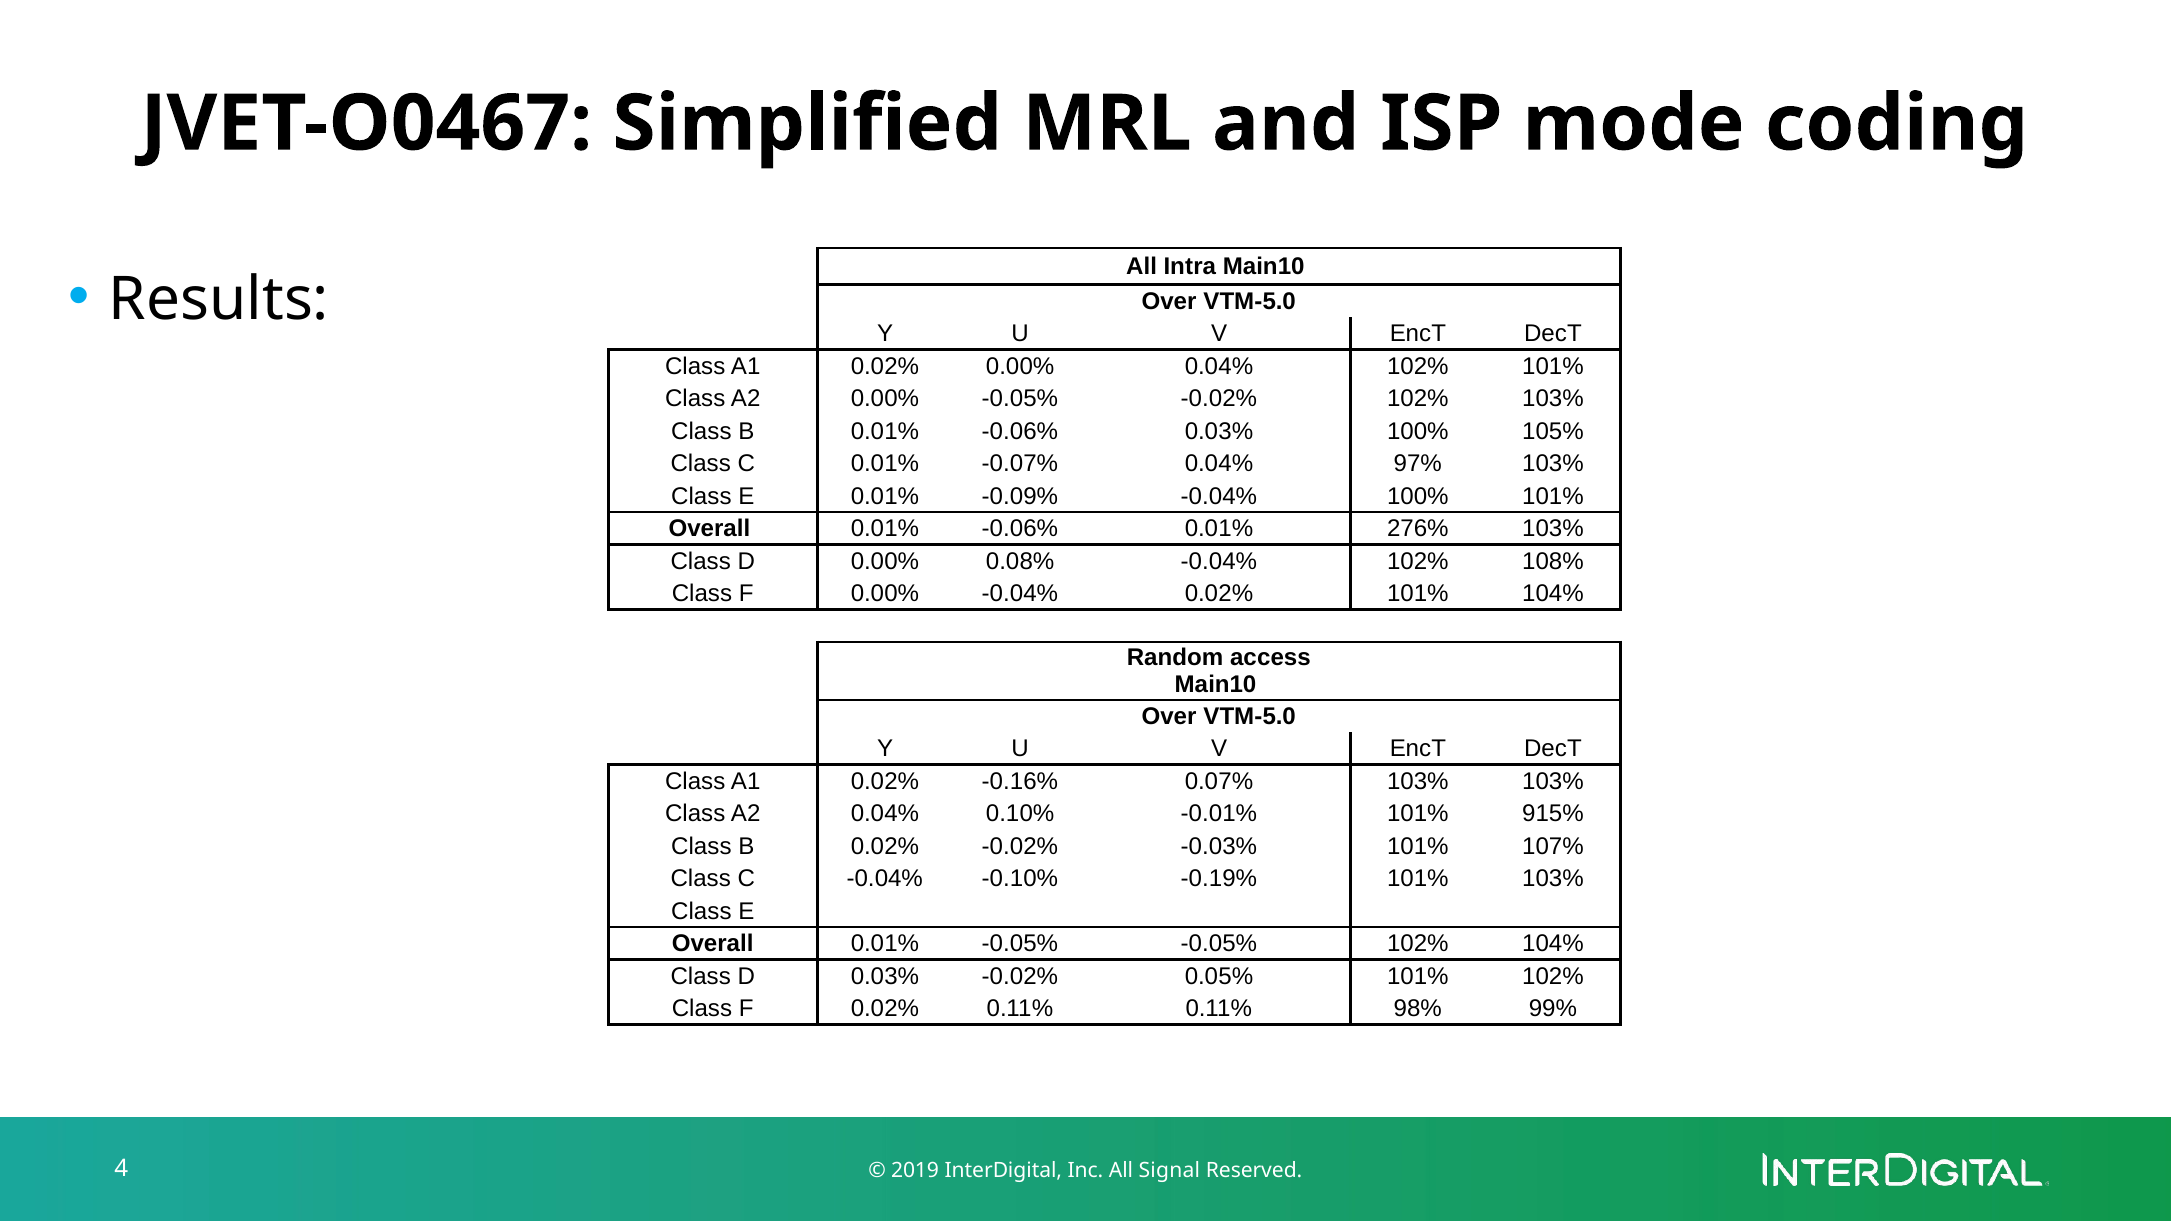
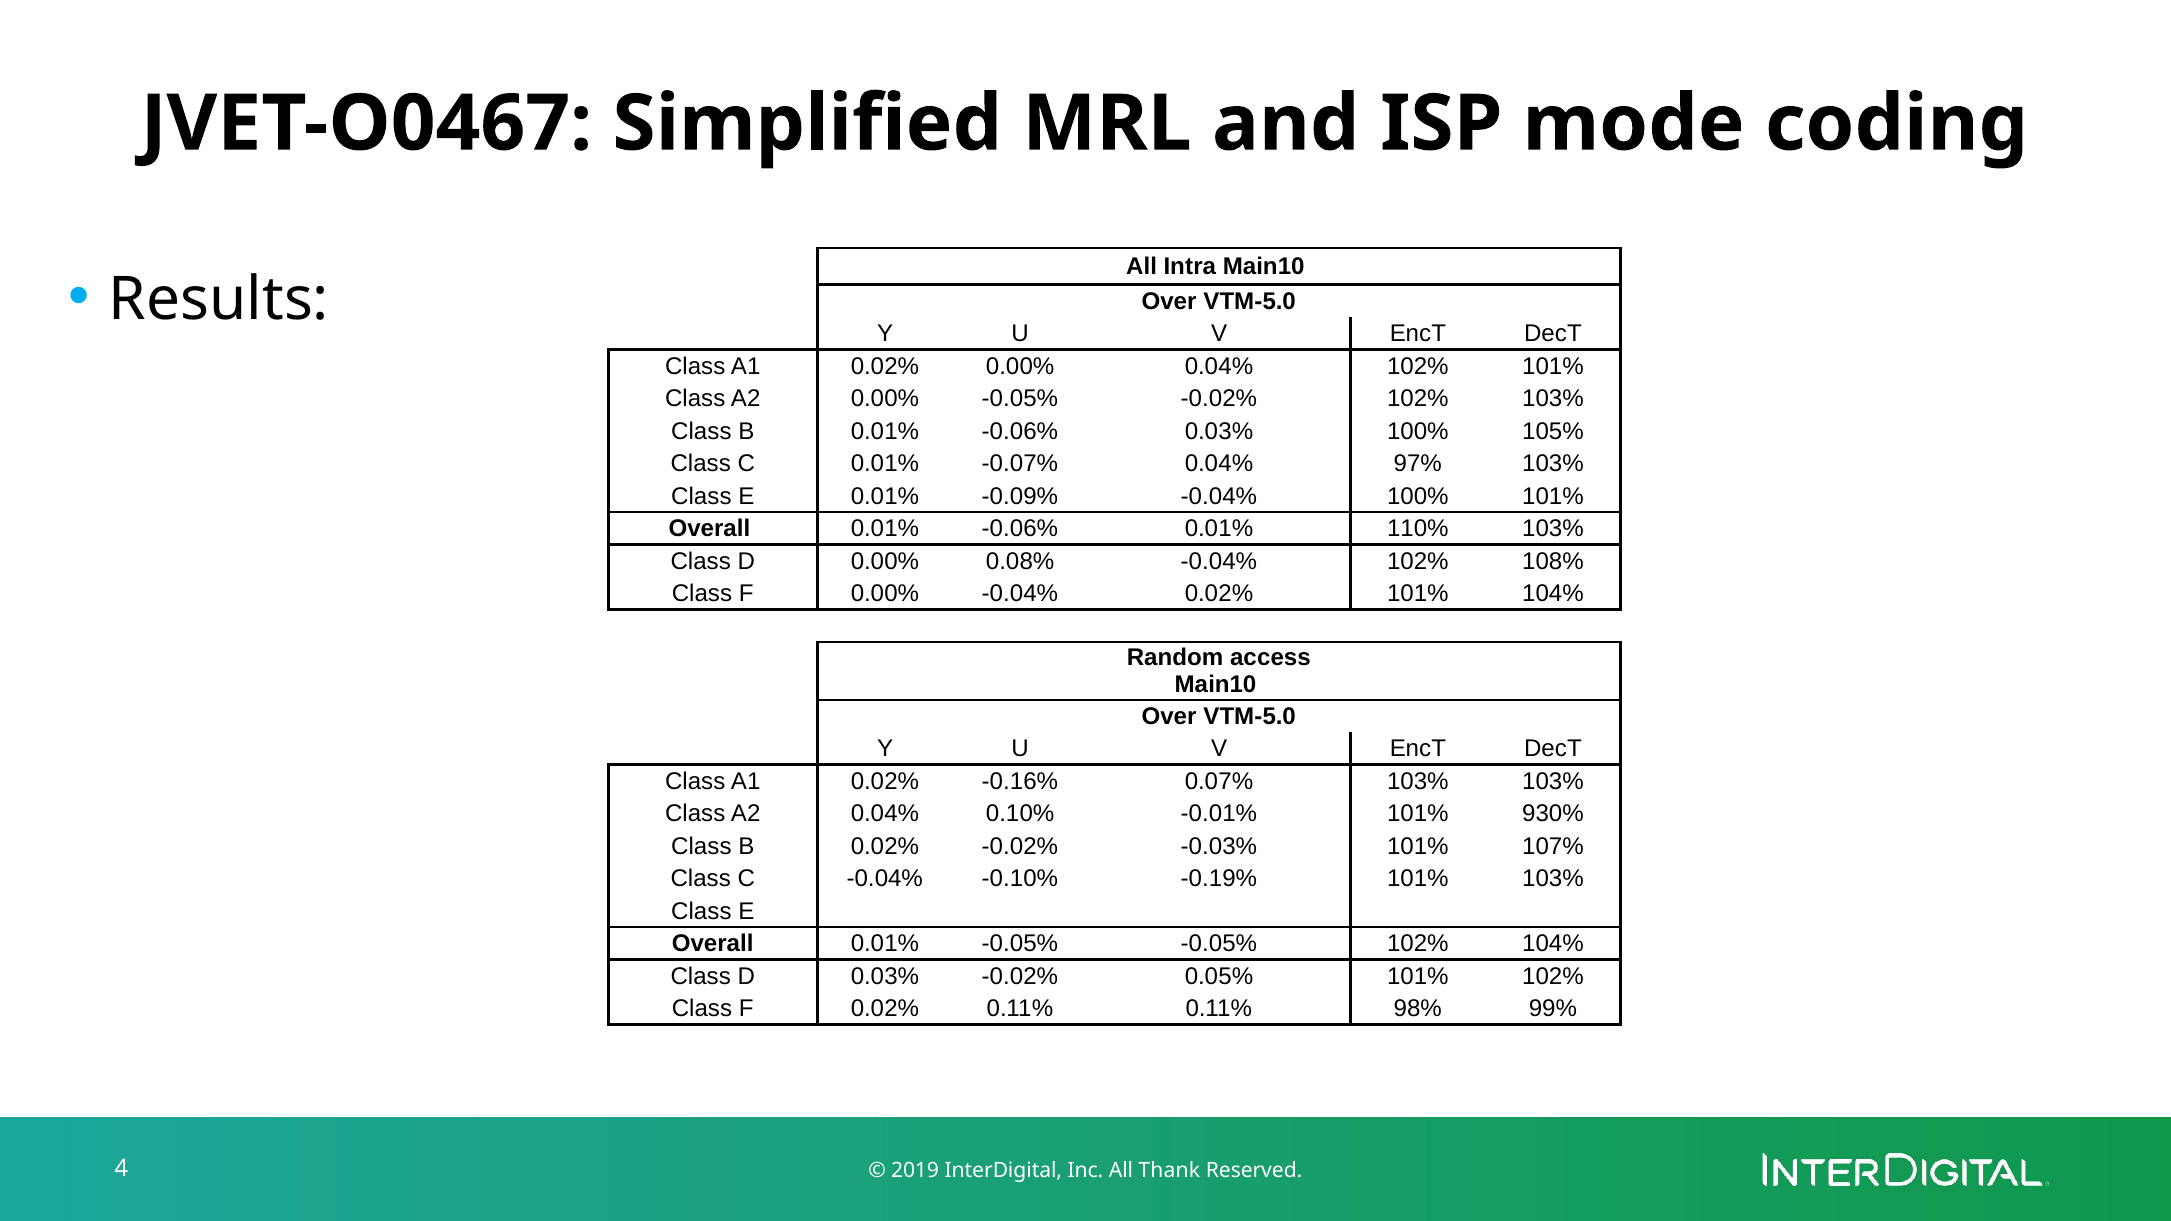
276%: 276% -> 110% (1418, 529)
915%: 915% -> 930% (1553, 814)
Signal: Signal -> Thank (1169, 1171)
